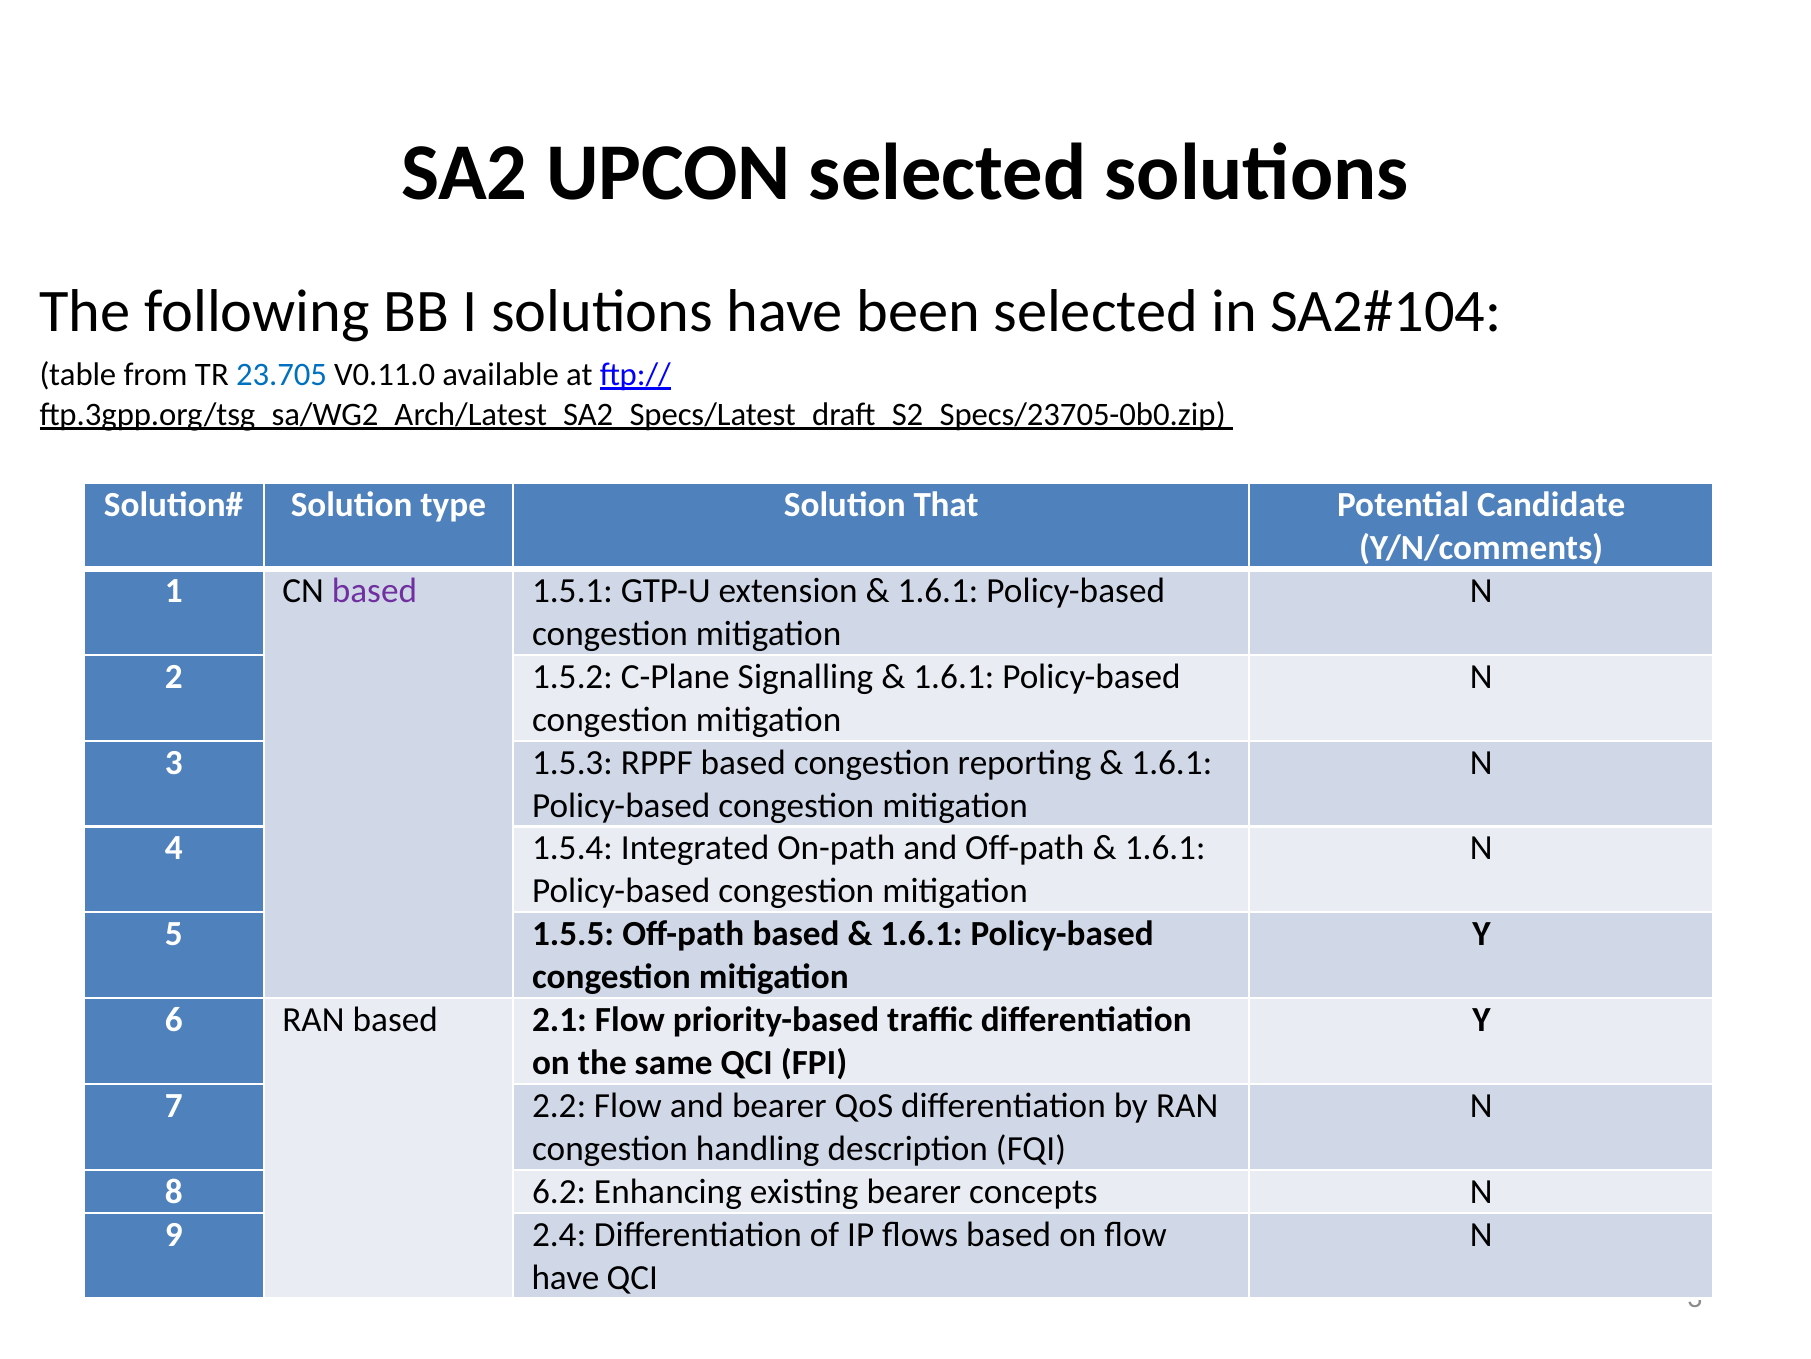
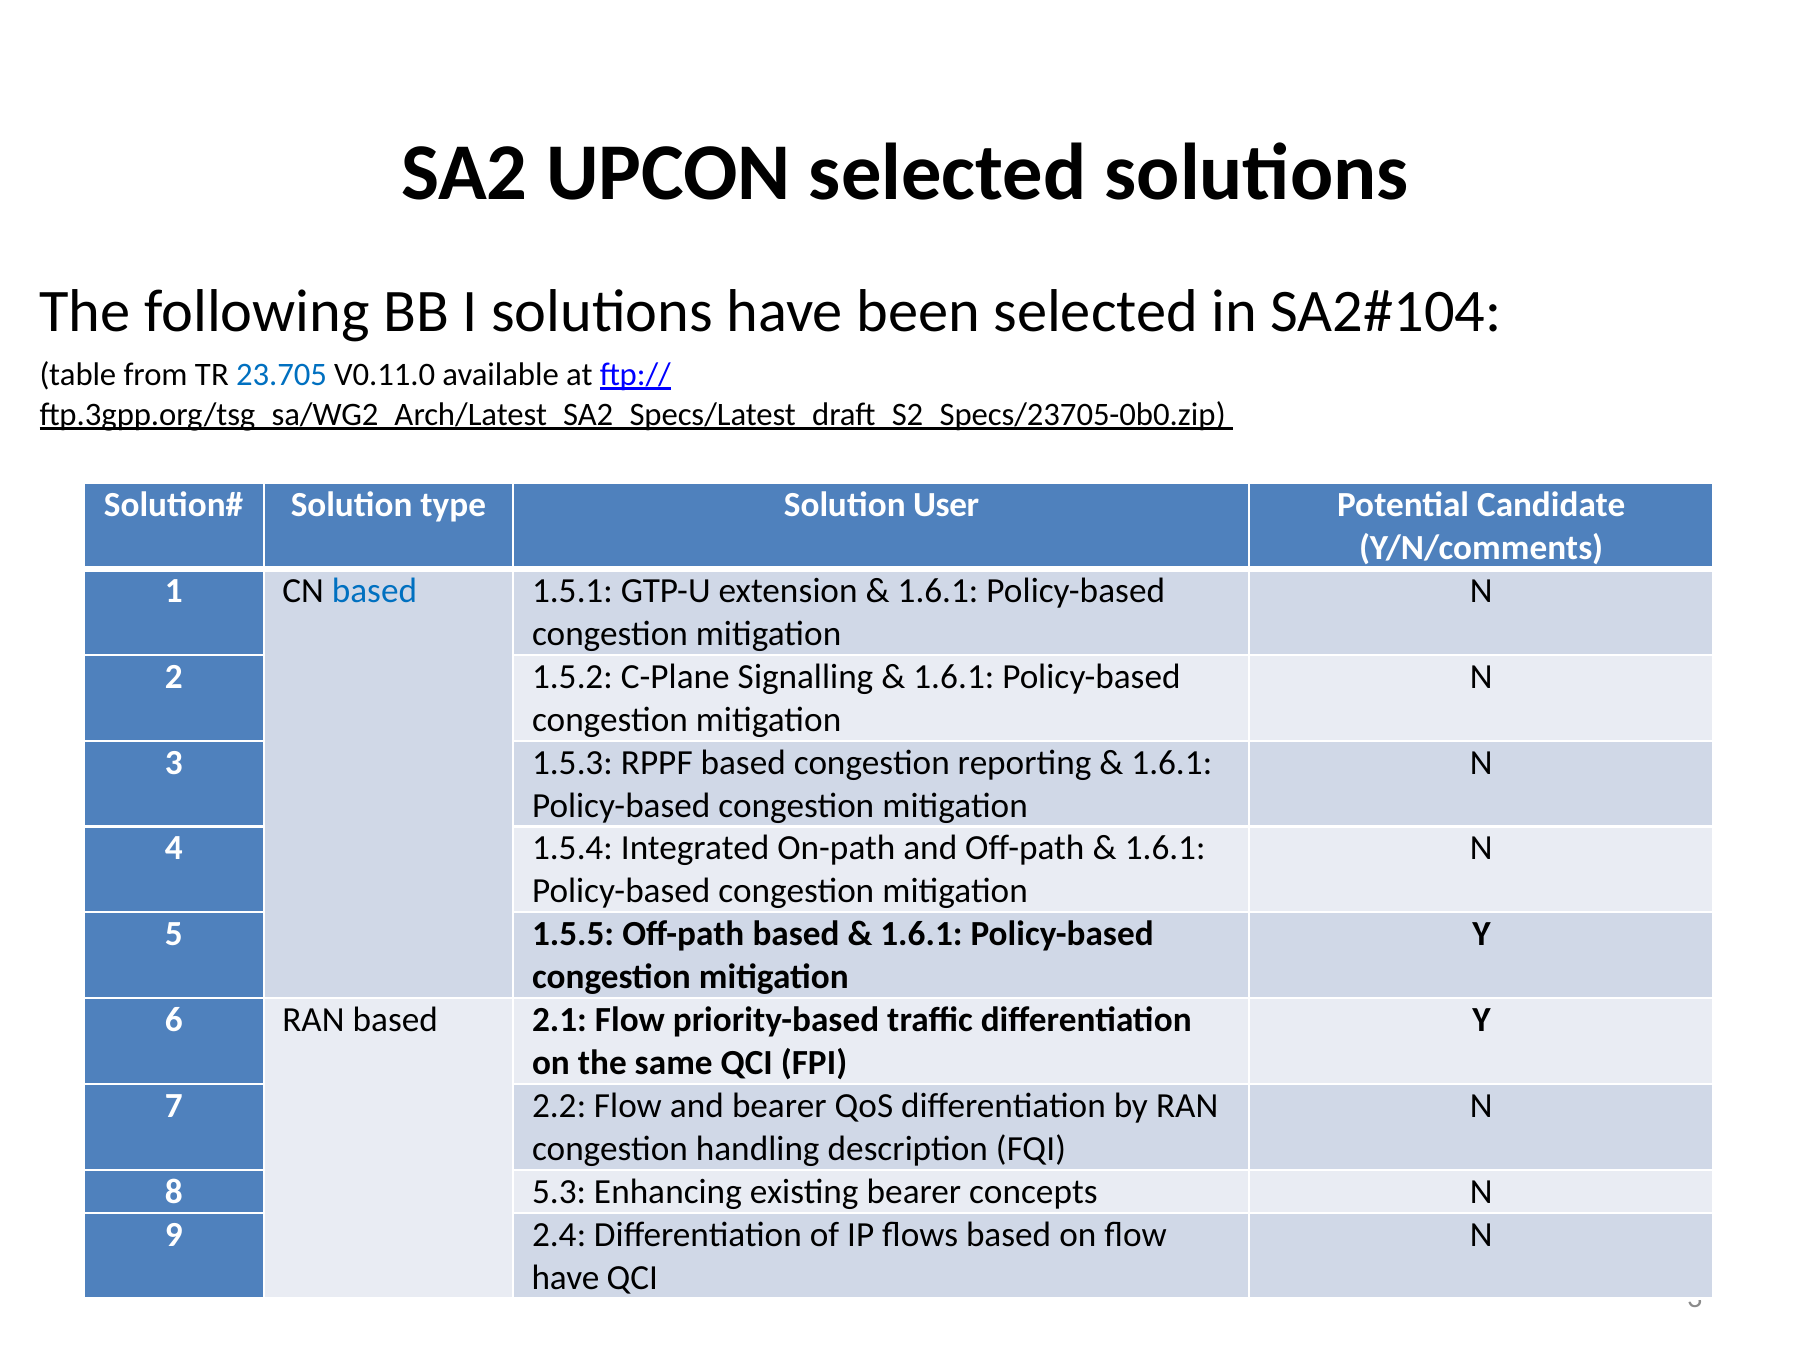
That: That -> User (946, 505)
based colour: purple -> blue (374, 591)
6.2: 6.2 -> 5.3 (559, 1191)
